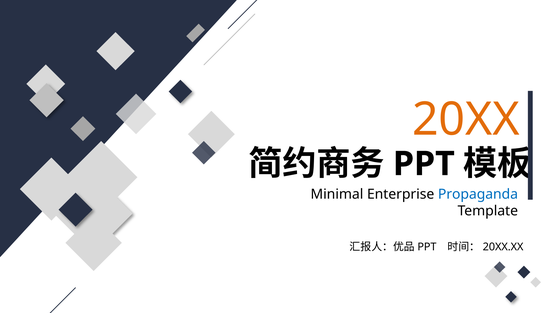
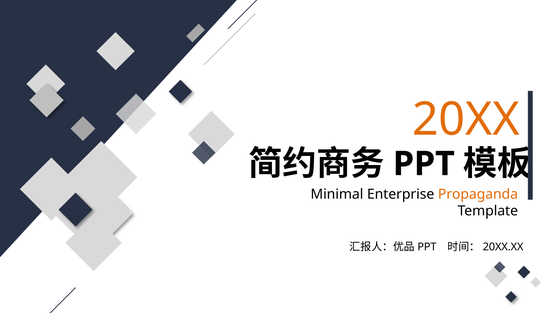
Propaganda colour: blue -> orange (478, 194)
